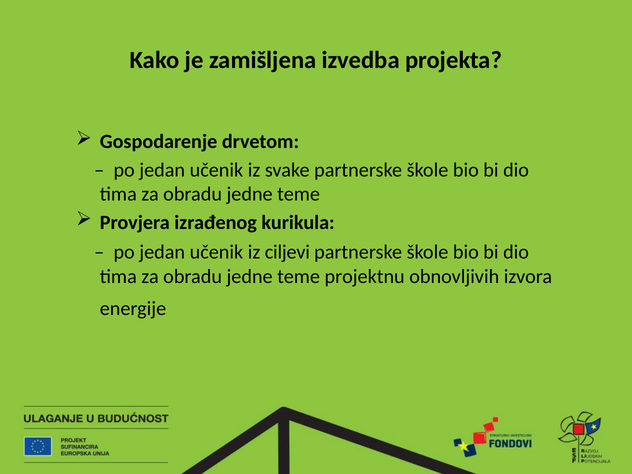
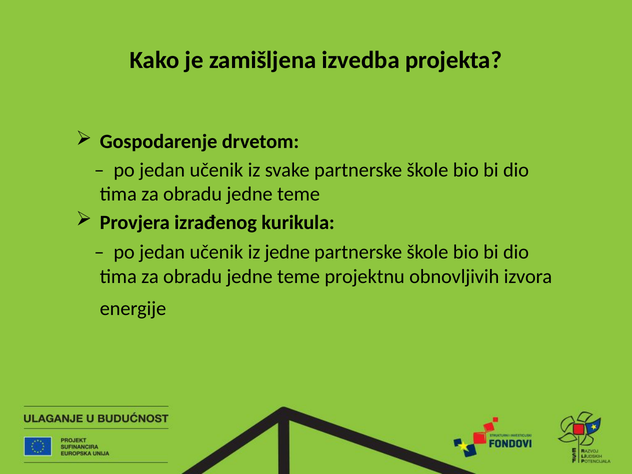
iz ciljevi: ciljevi -> jedne (287, 252)
